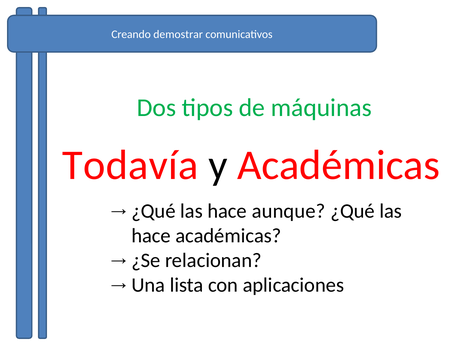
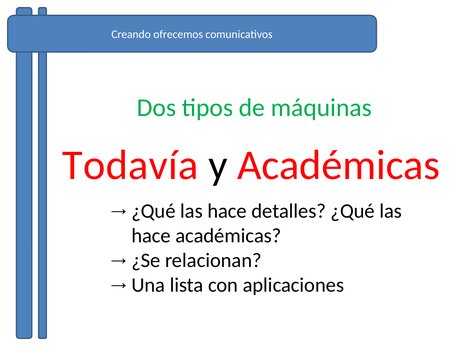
demostrar: demostrar -> ofrecemos (178, 34)
aunque: aunque -> detalles (289, 211)
